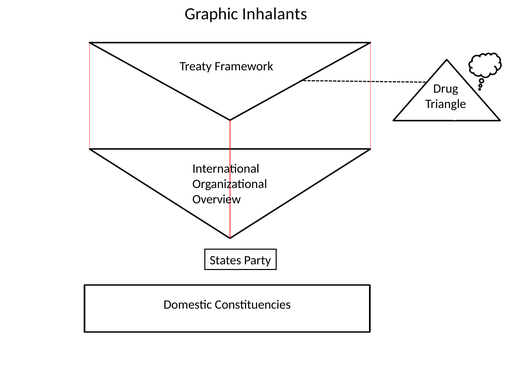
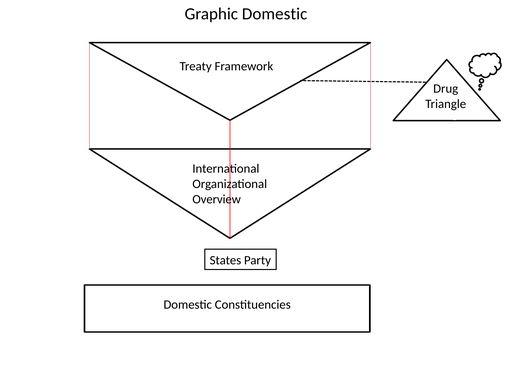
Graphic Inhalants: Inhalants -> Domestic (275, 14)
